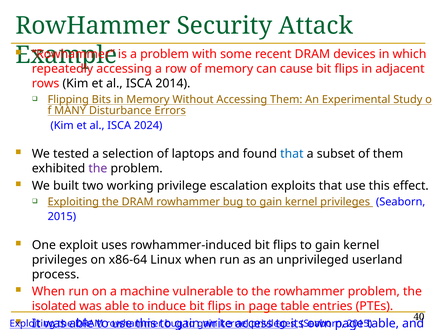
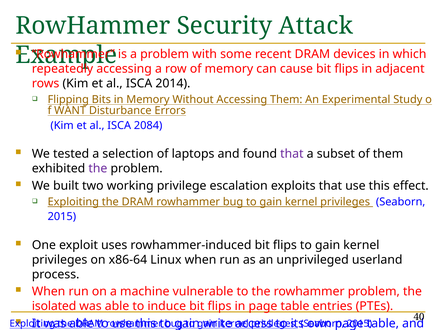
MANY: MANY -> WANT (70, 110)
2024: 2024 -> 2084 (148, 125)
that colour: blue -> purple (292, 154)
